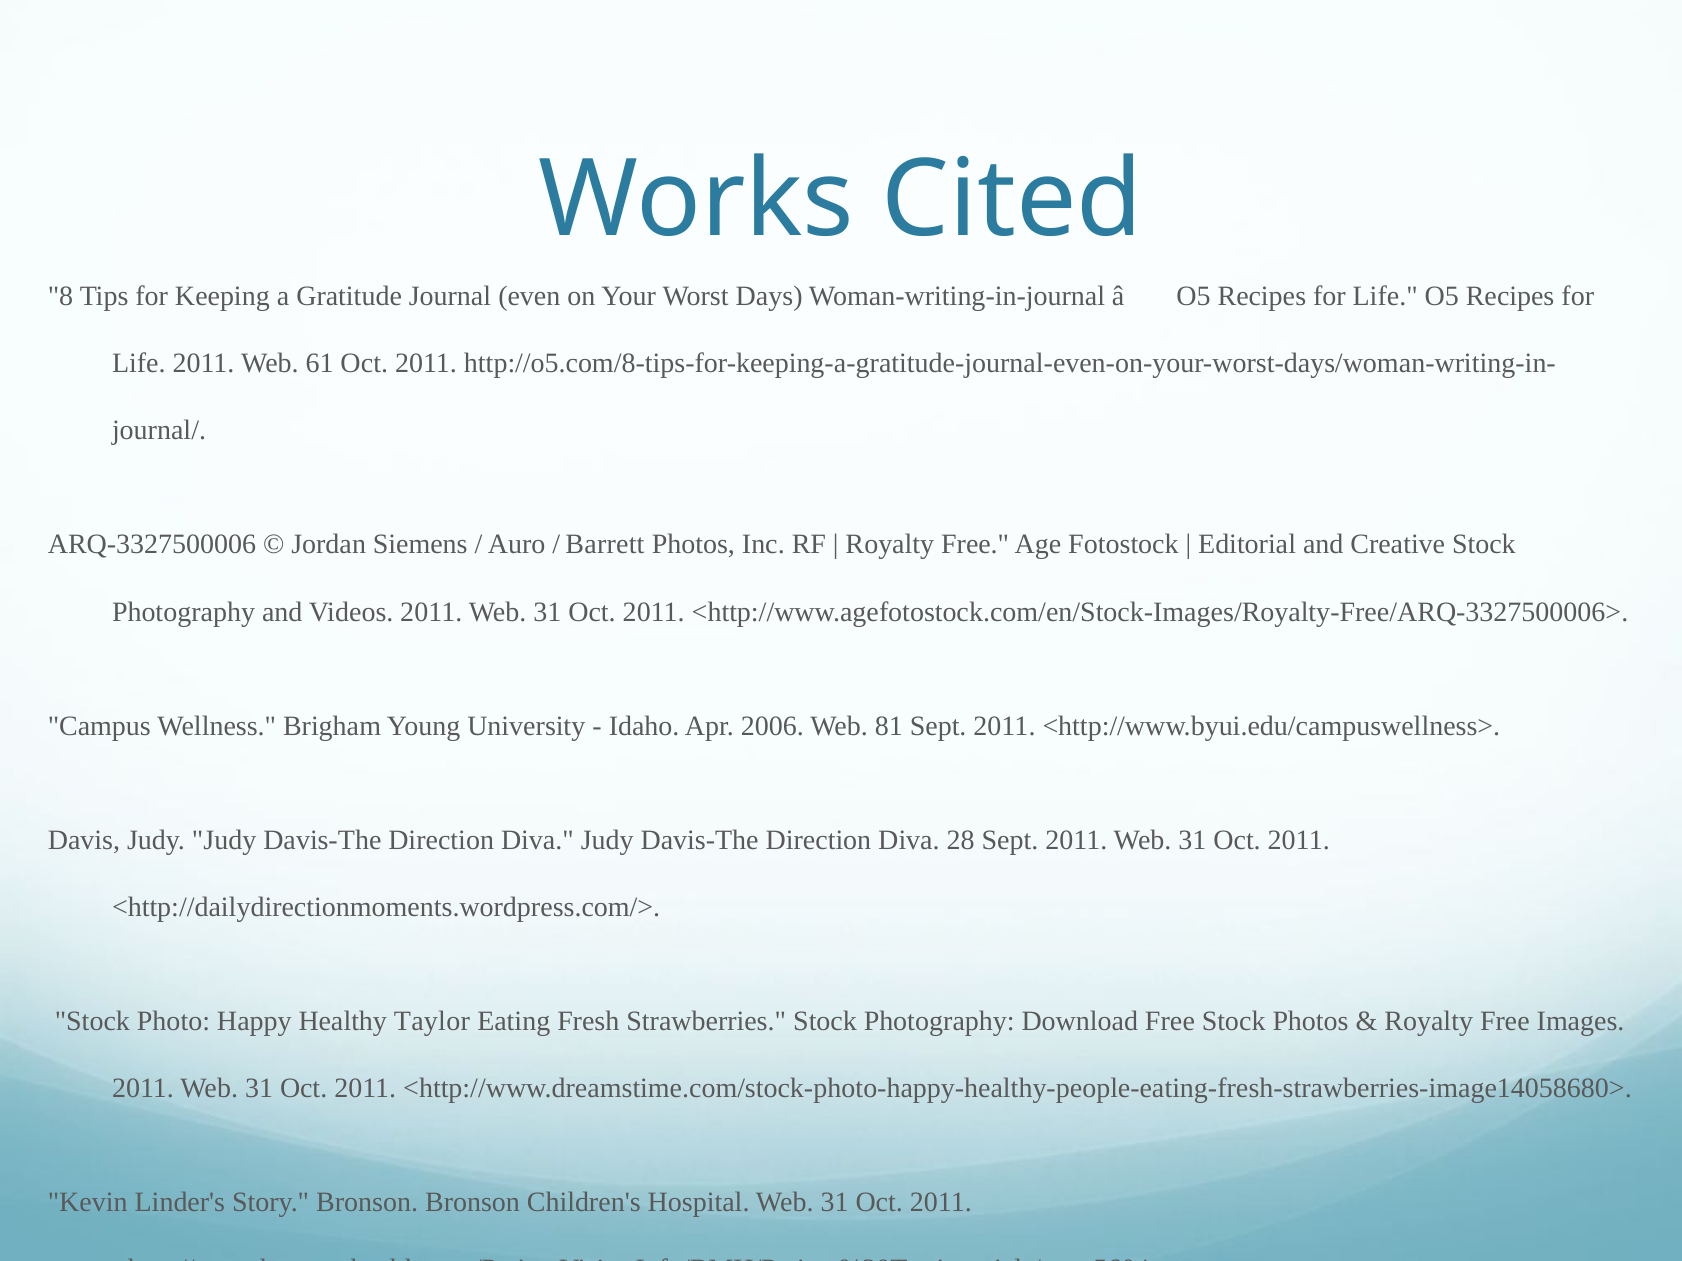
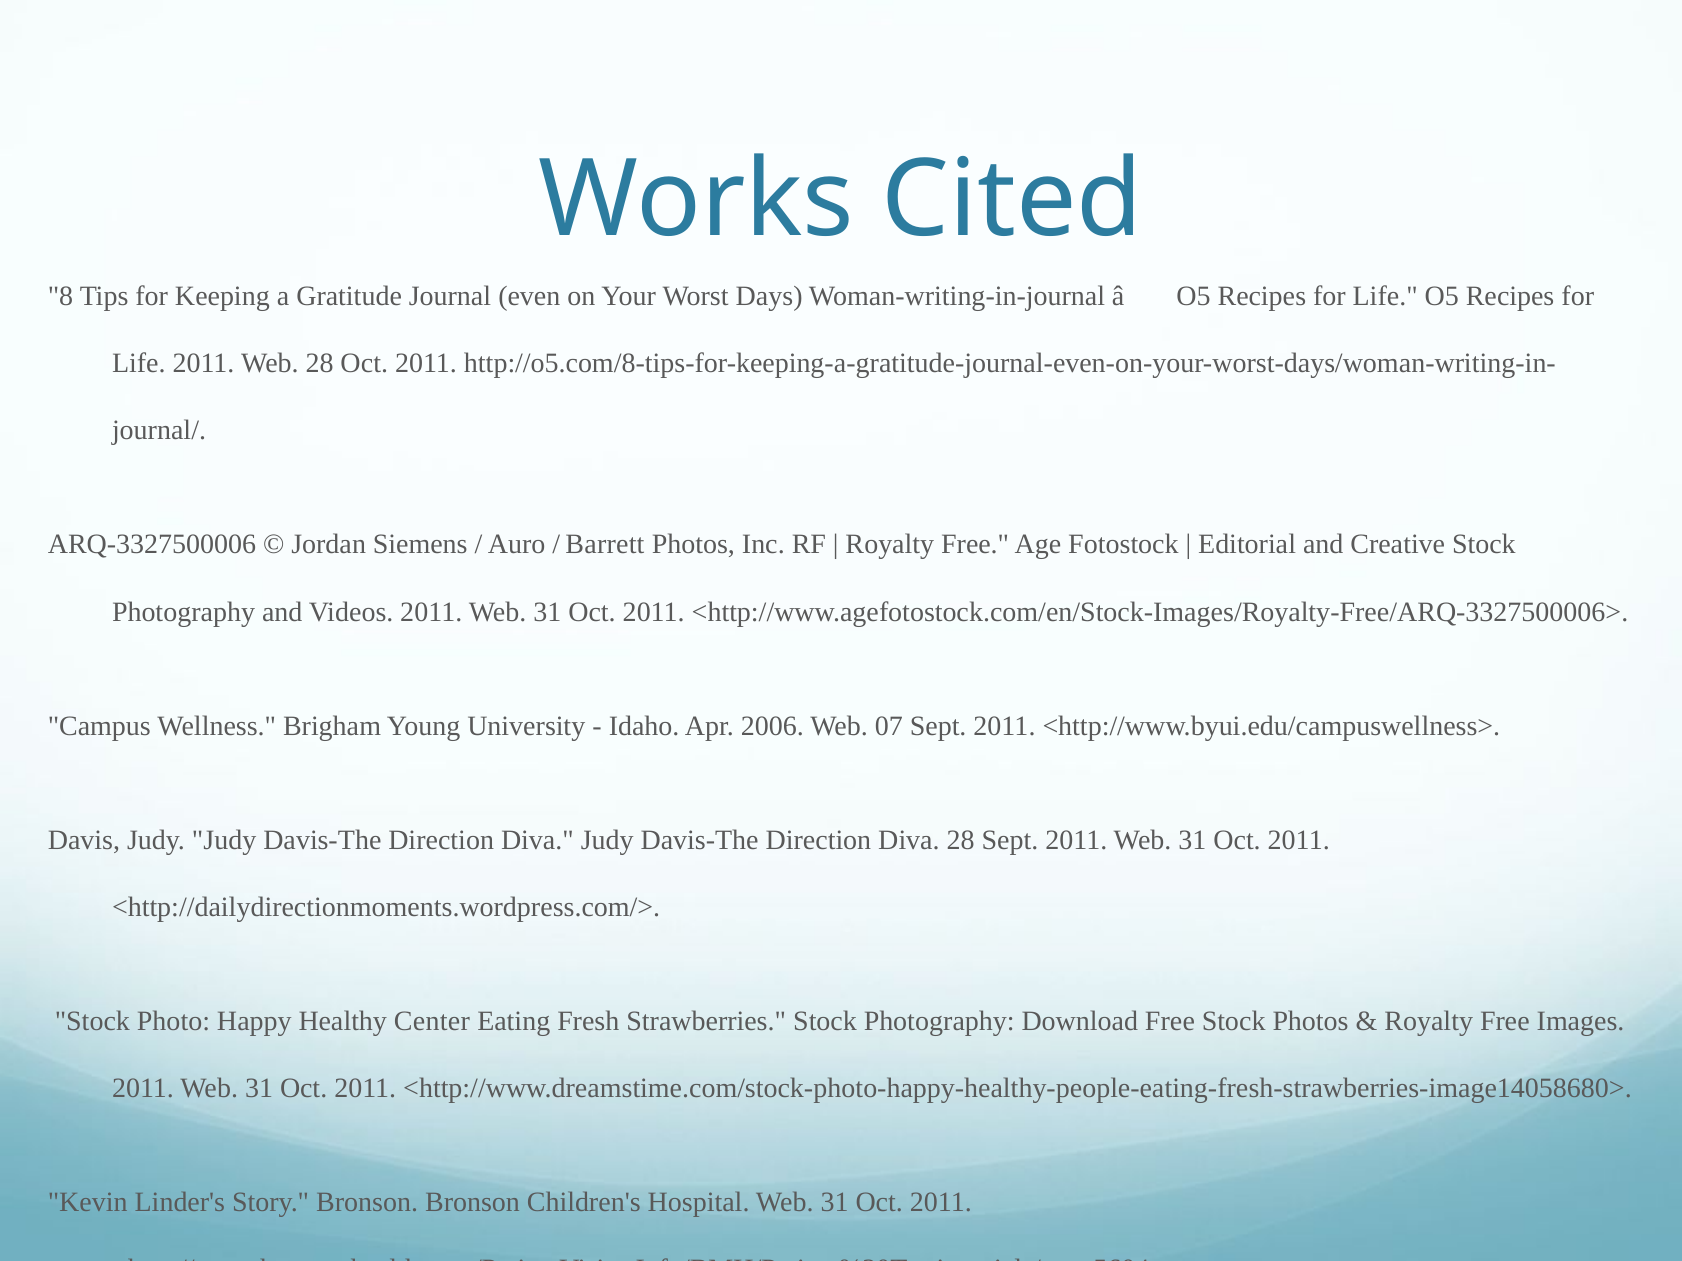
Web 61: 61 -> 28 (320, 364)
81: 81 -> 07 (889, 726)
Taylor: Taylor -> Center (432, 1021)
